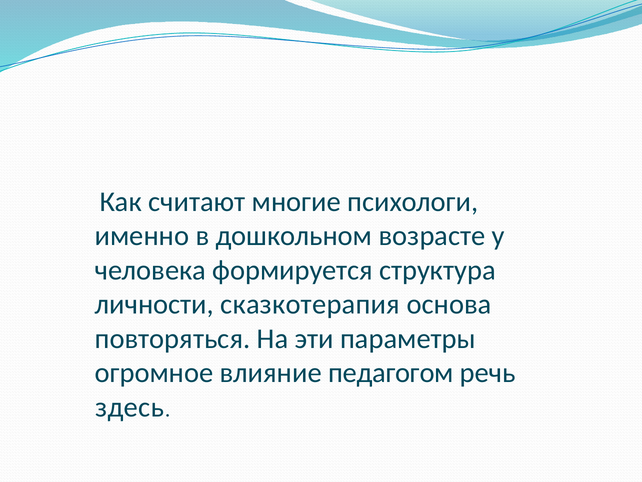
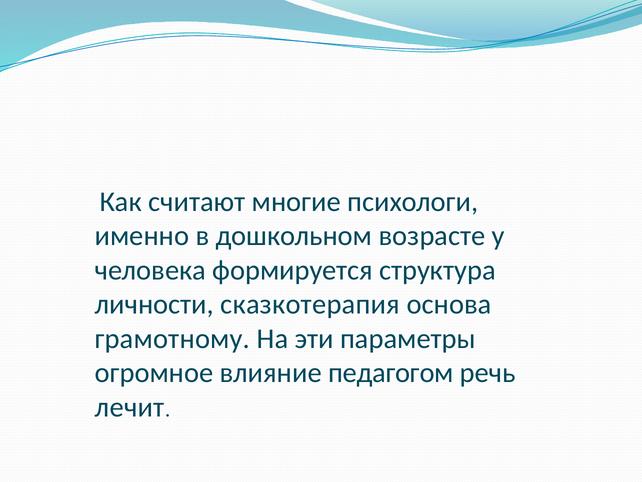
повторяться: повторяться -> грамотному (172, 338)
здесь: здесь -> лечит (130, 407)
